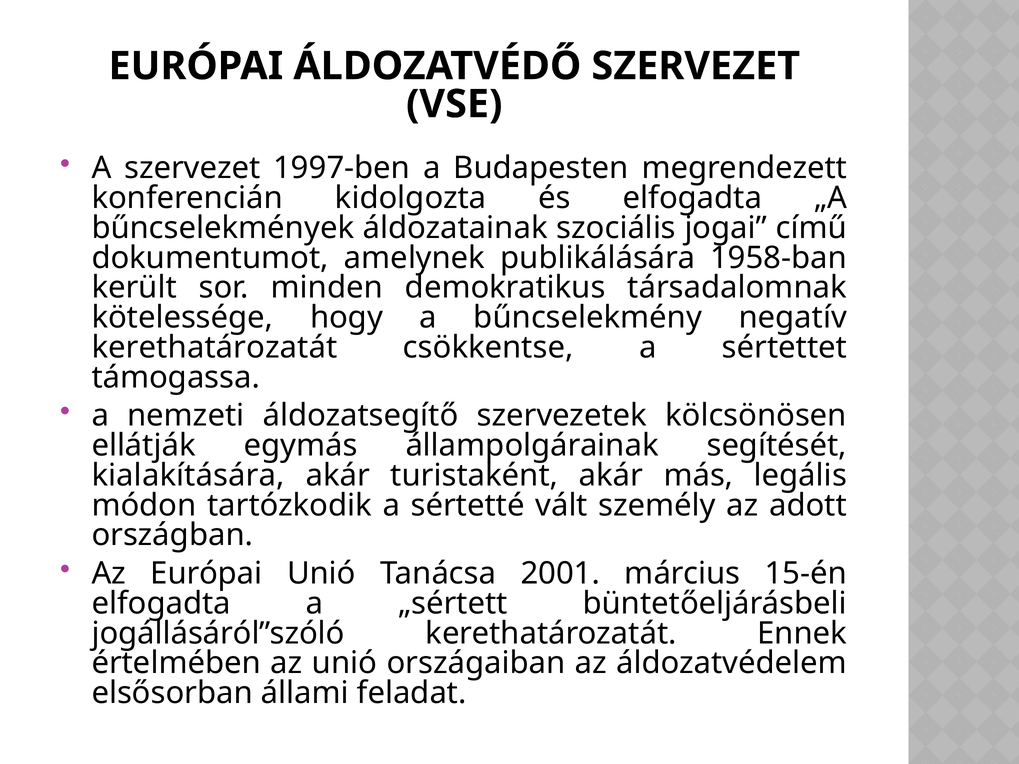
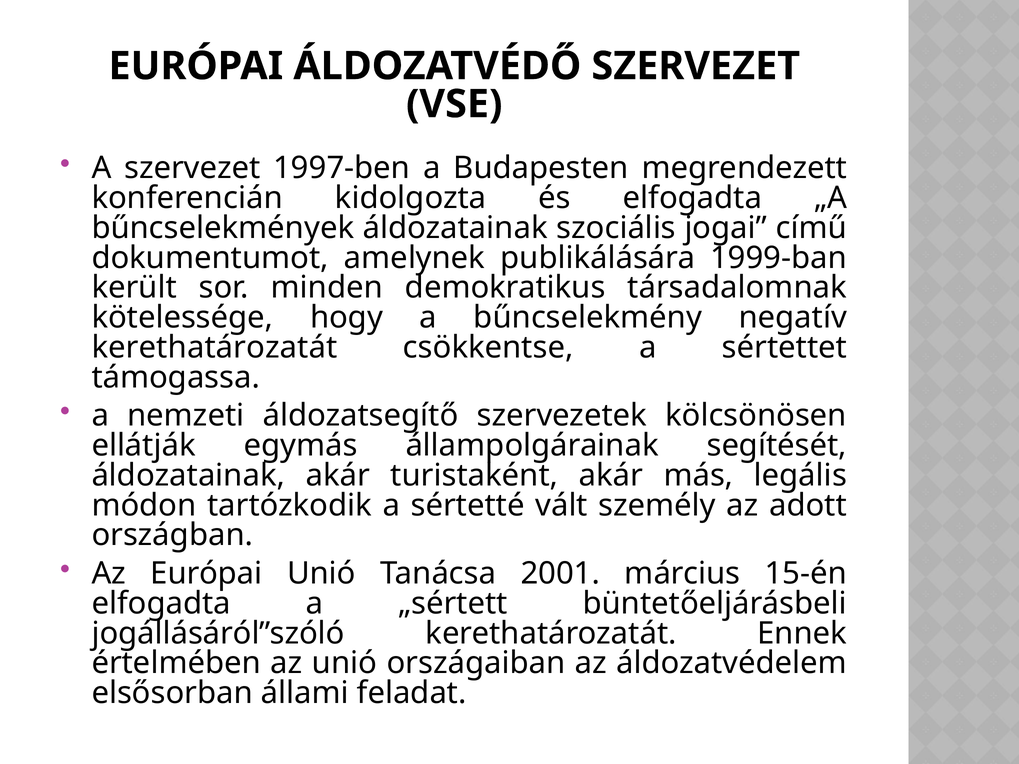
1958-ban: 1958-ban -> 1999-ban (779, 258)
kialakítására: kialakítására -> áldozatainak (188, 476)
